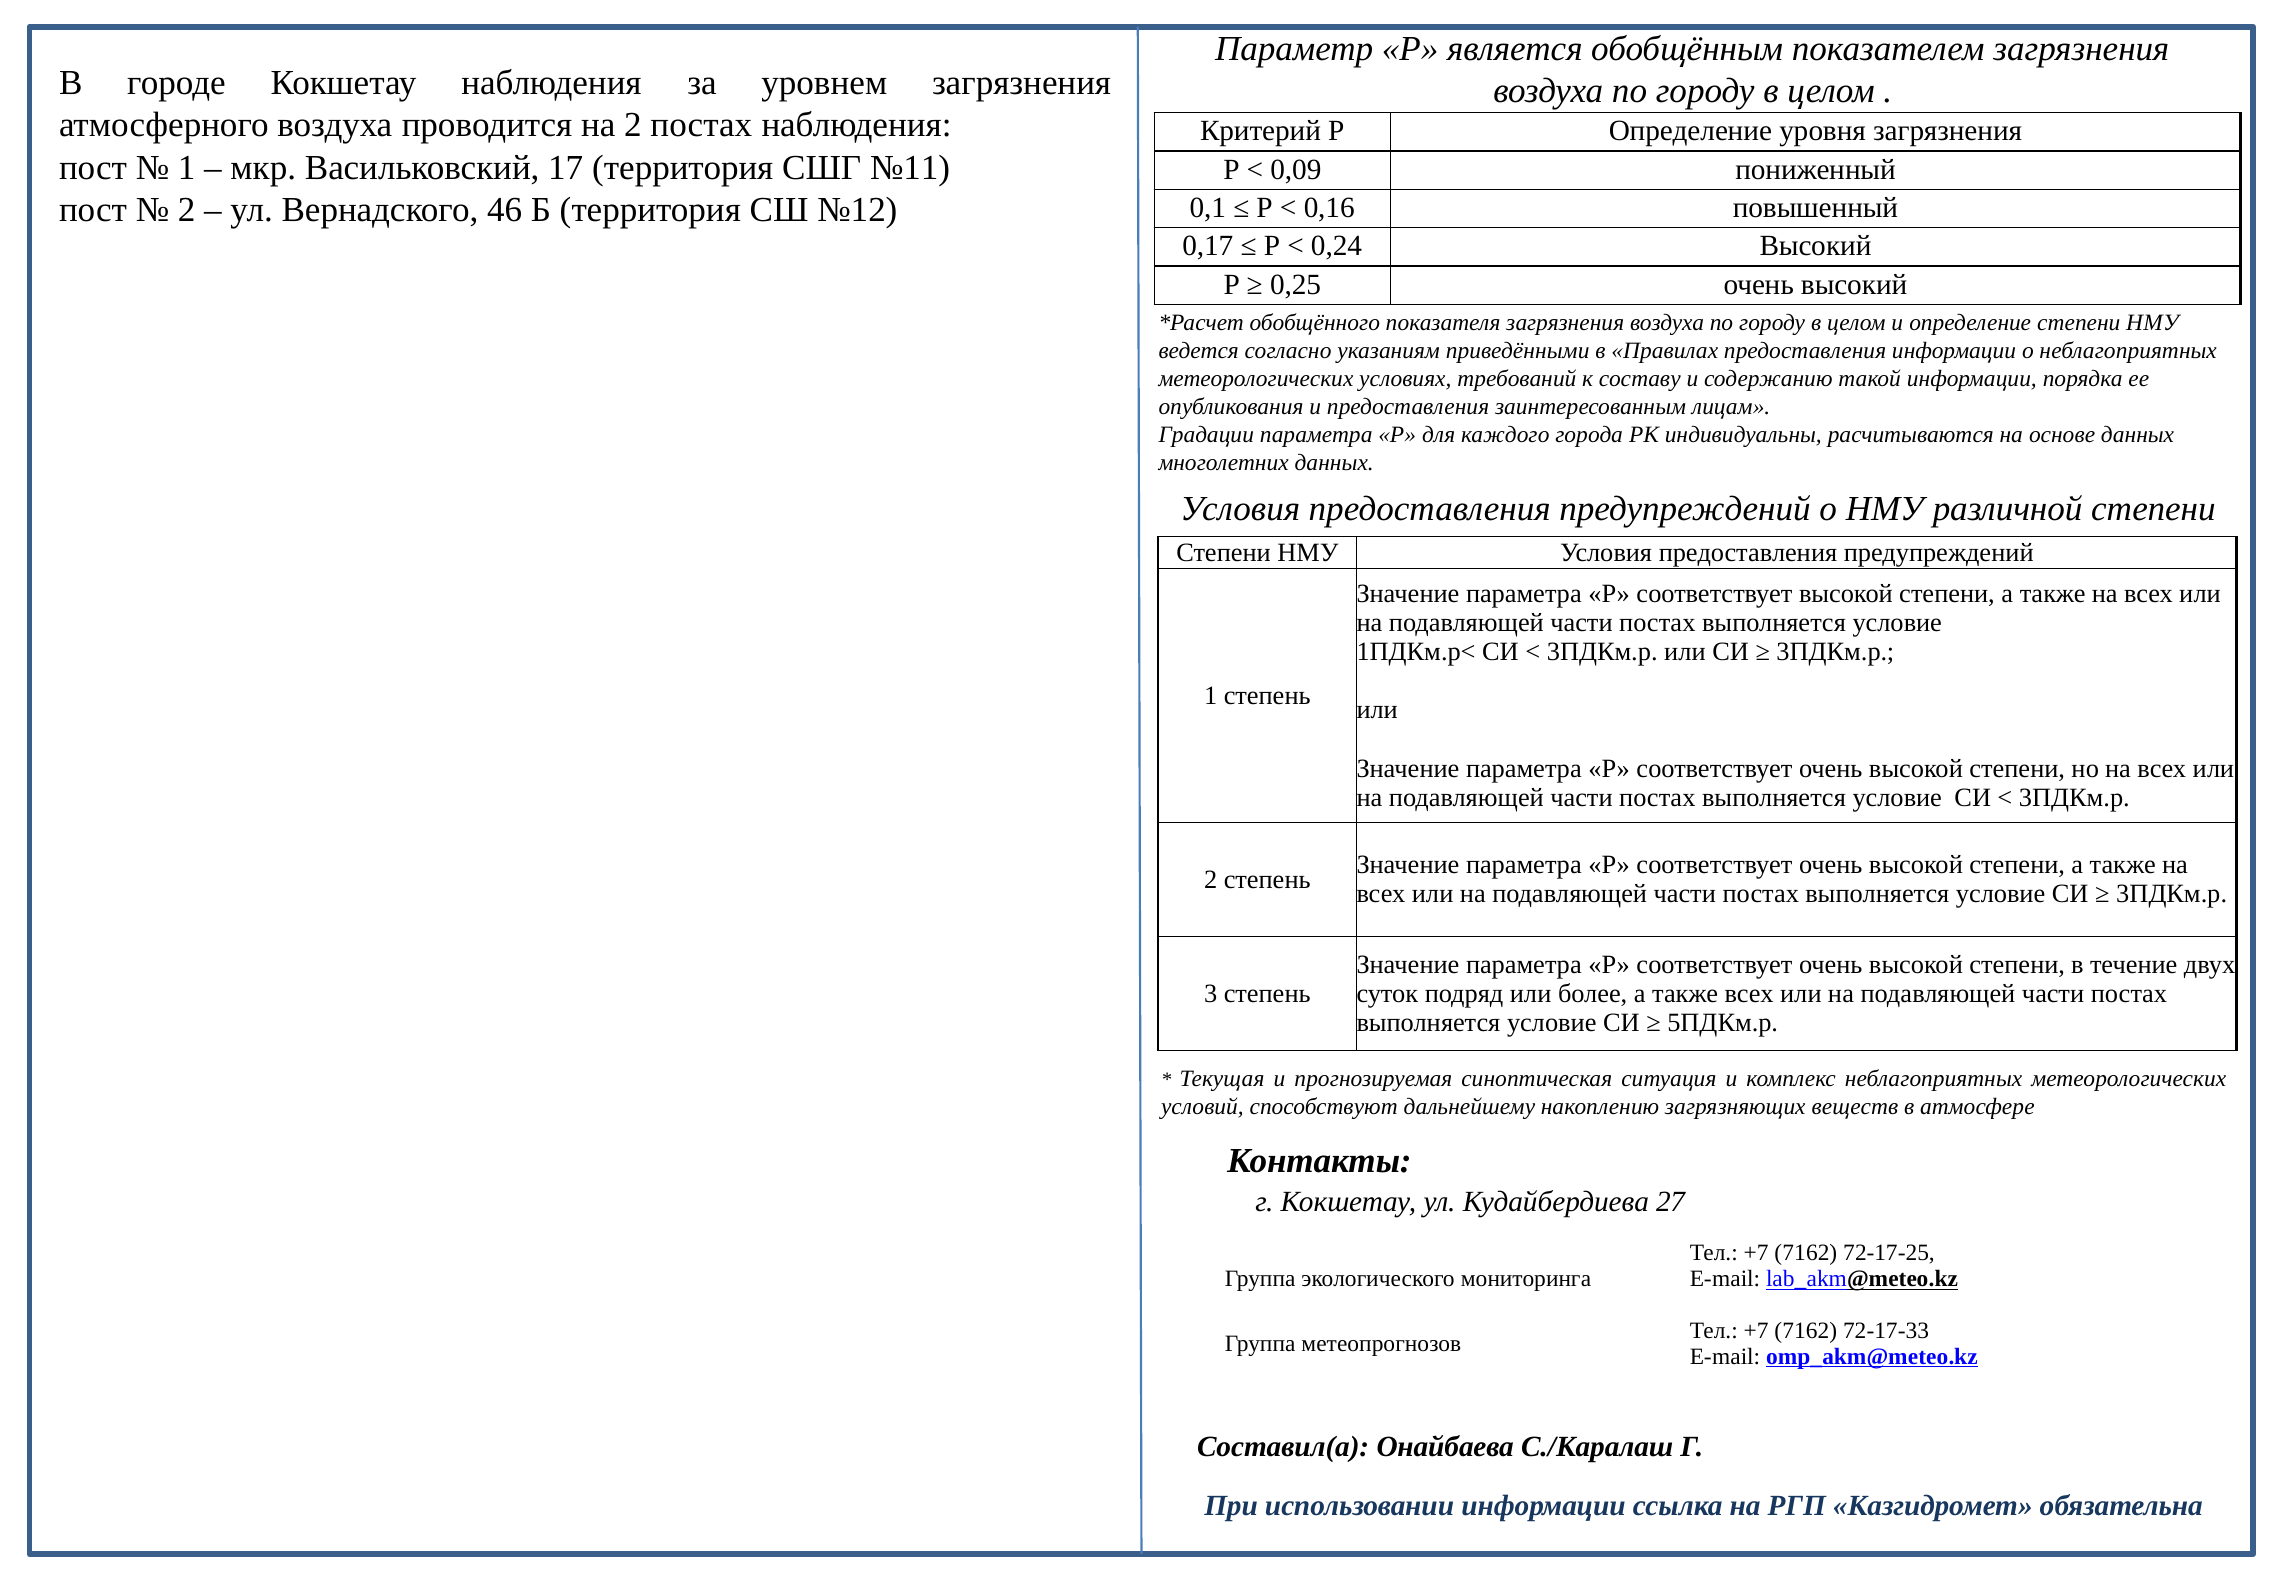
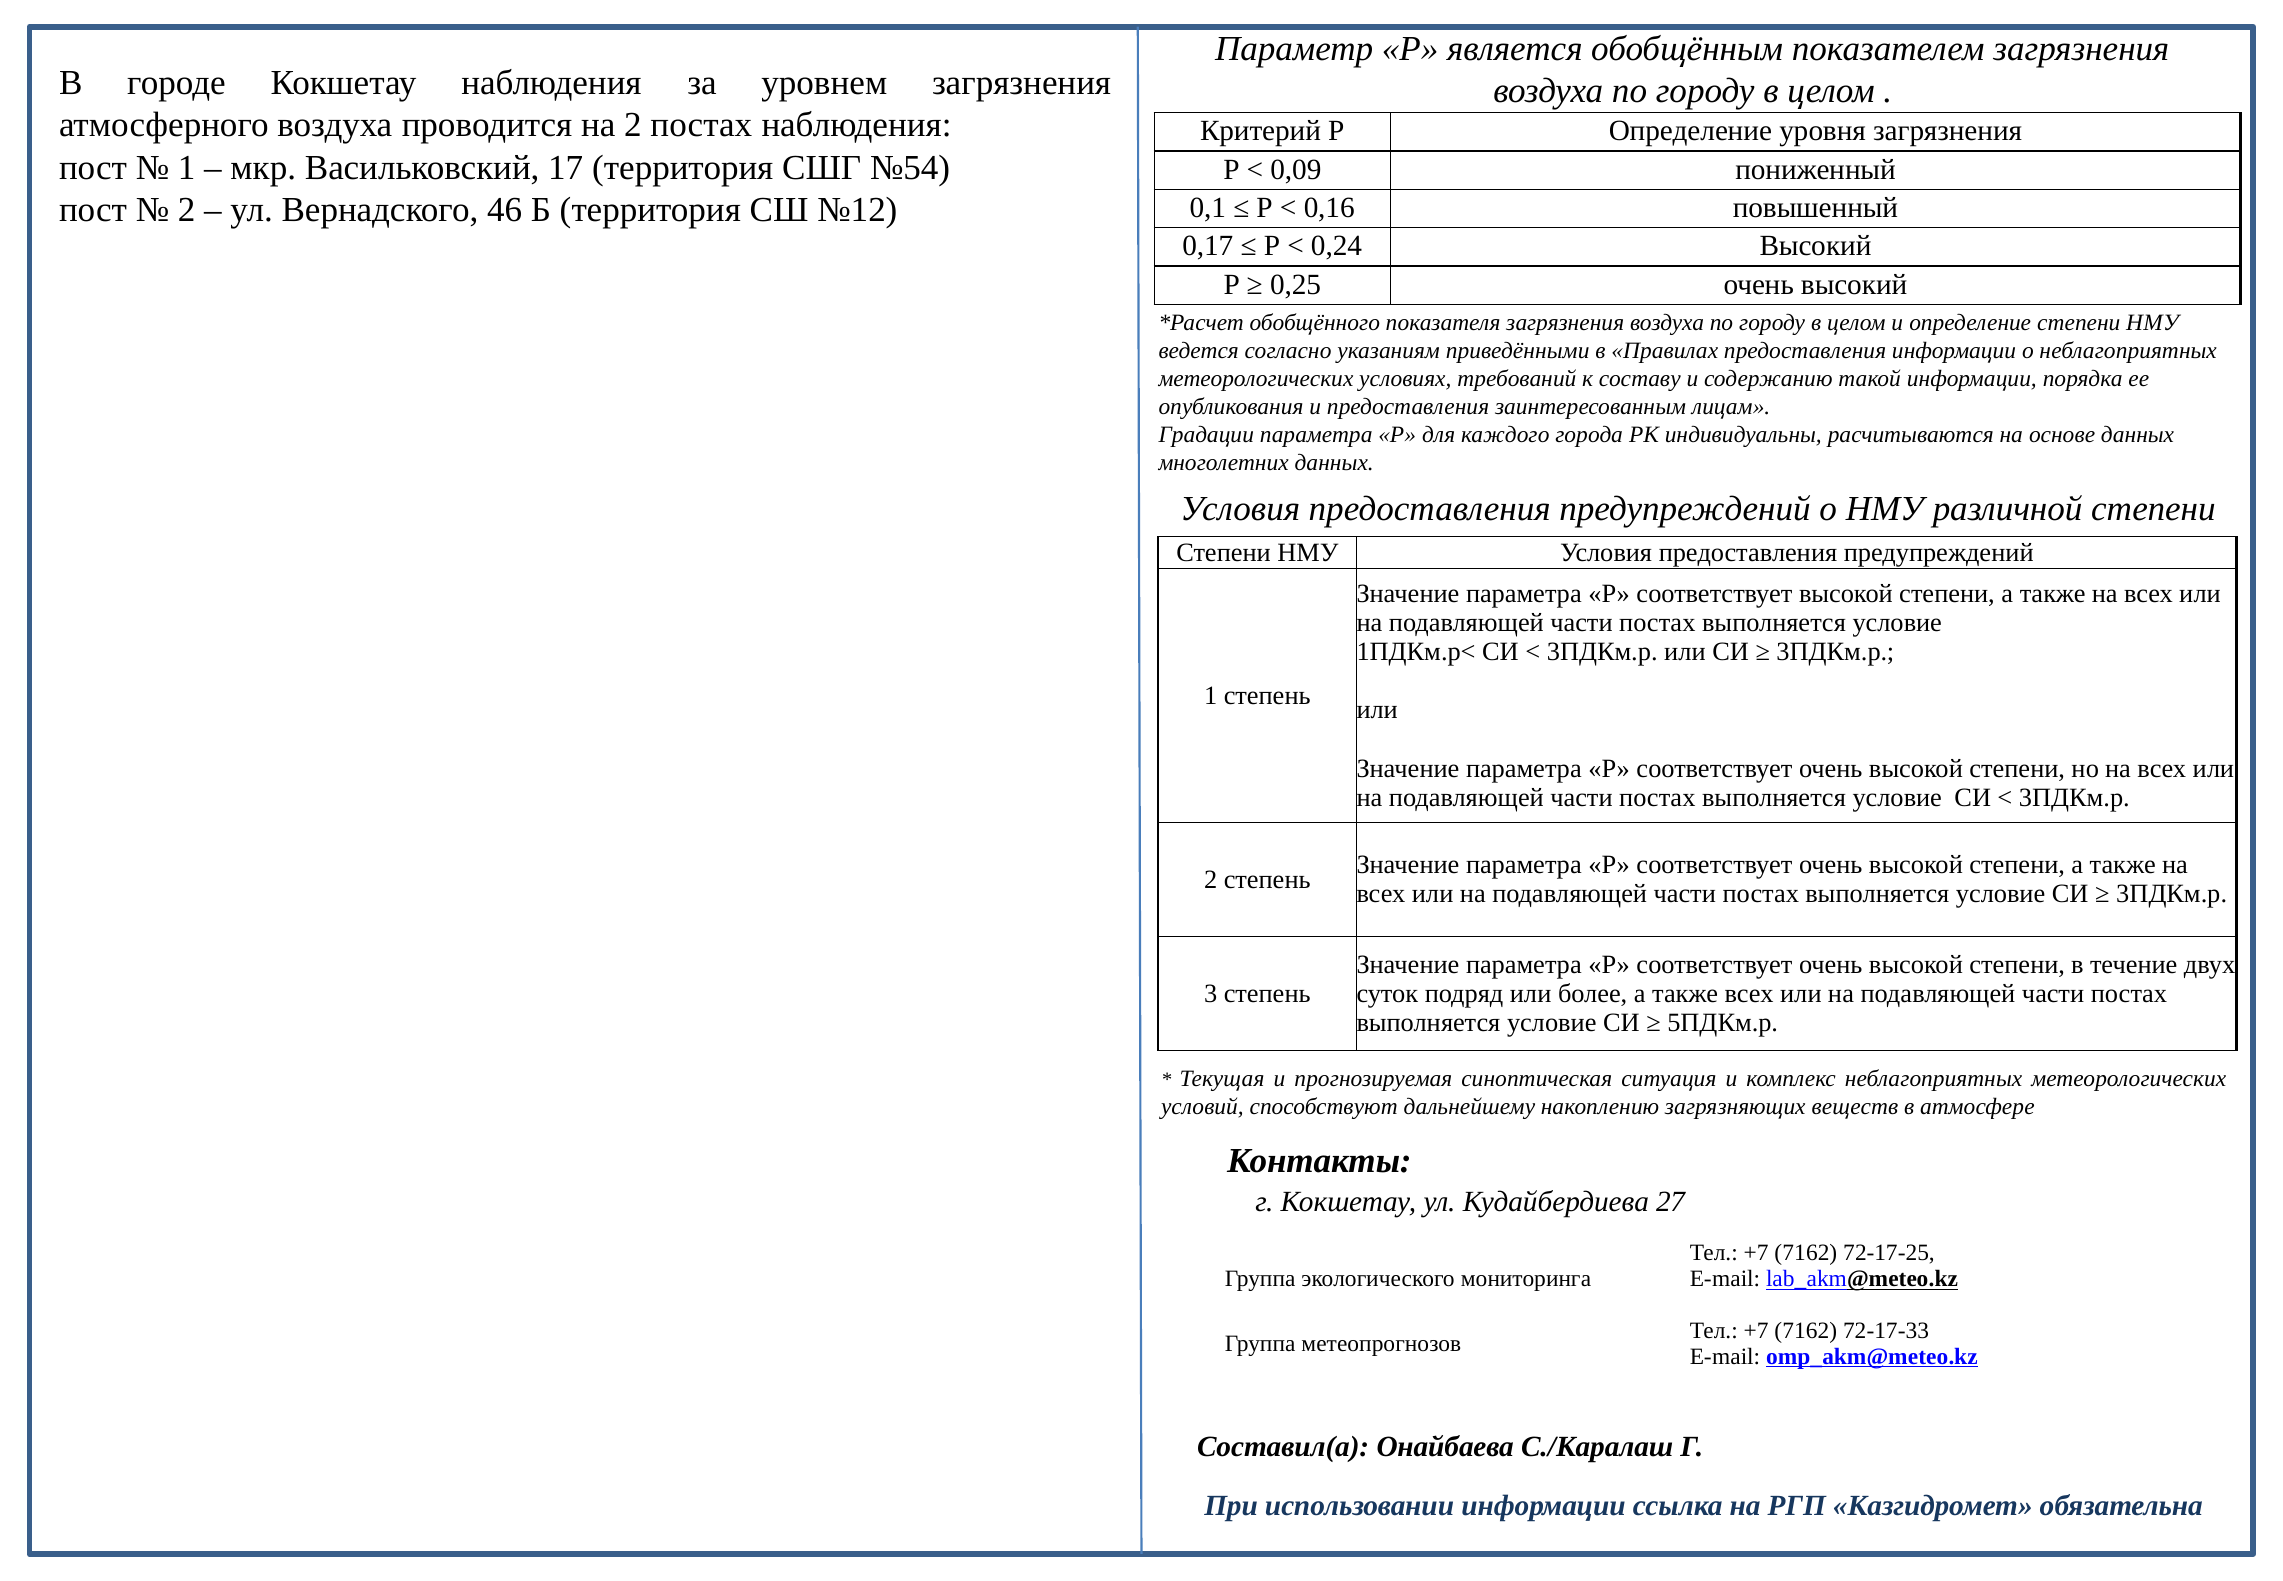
№11: №11 -> №54 (910, 167)
